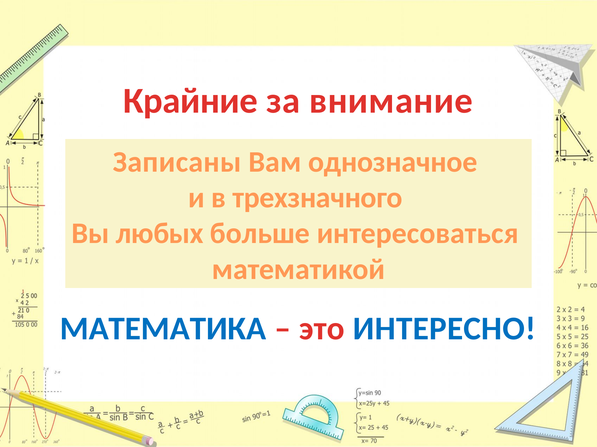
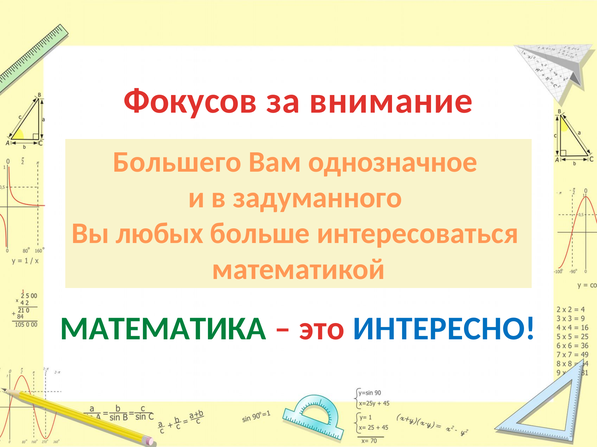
Крайние: Крайние -> Фокусов (190, 101)
Записаны: Записаны -> Большего (177, 162)
трехзначного: трехзначного -> задуманного (317, 198)
МАТЕМАТИКА colour: blue -> green (163, 329)
